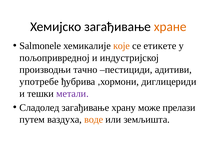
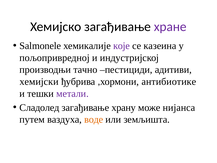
хране colour: orange -> purple (170, 27)
које colour: orange -> purple (122, 46)
етикете: етикете -> казеина (160, 46)
употребе: употребе -> хемијски (39, 82)
диглицериди: диглицериди -> антибиотике (169, 82)
прелази: прелази -> нијанса (179, 107)
